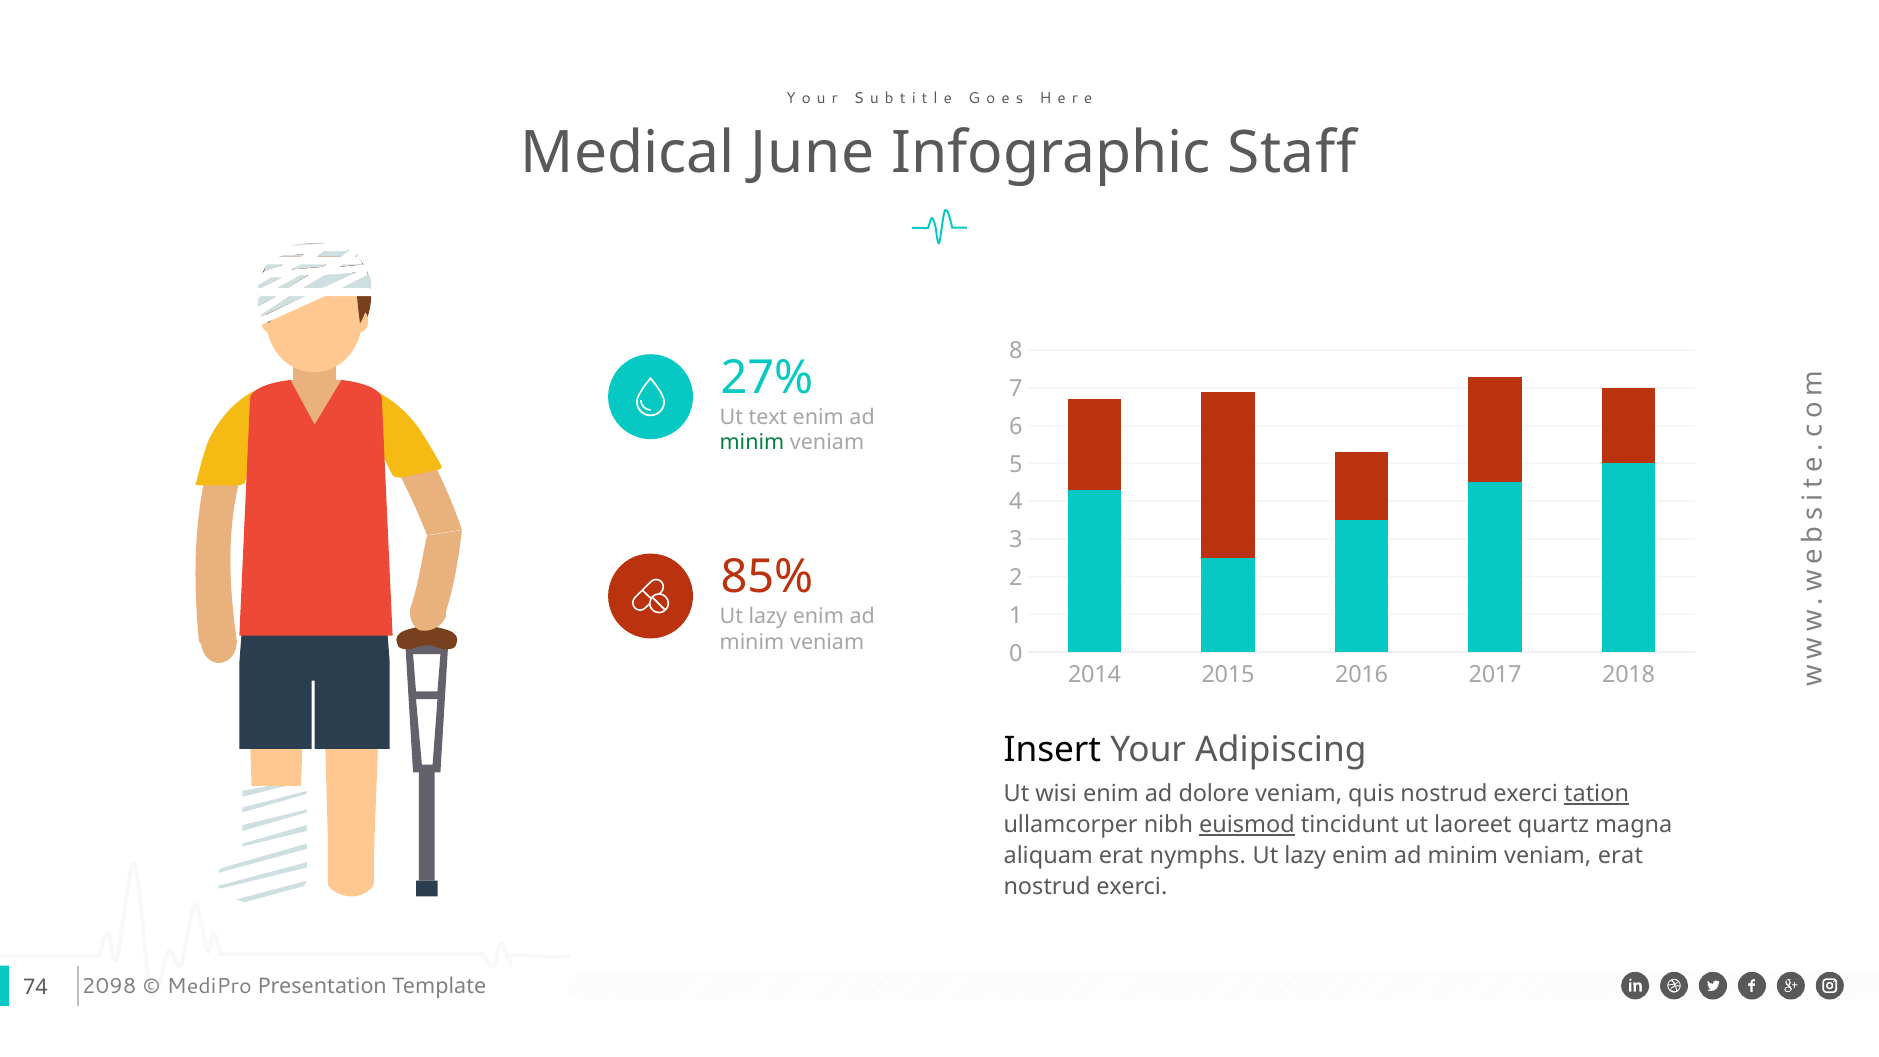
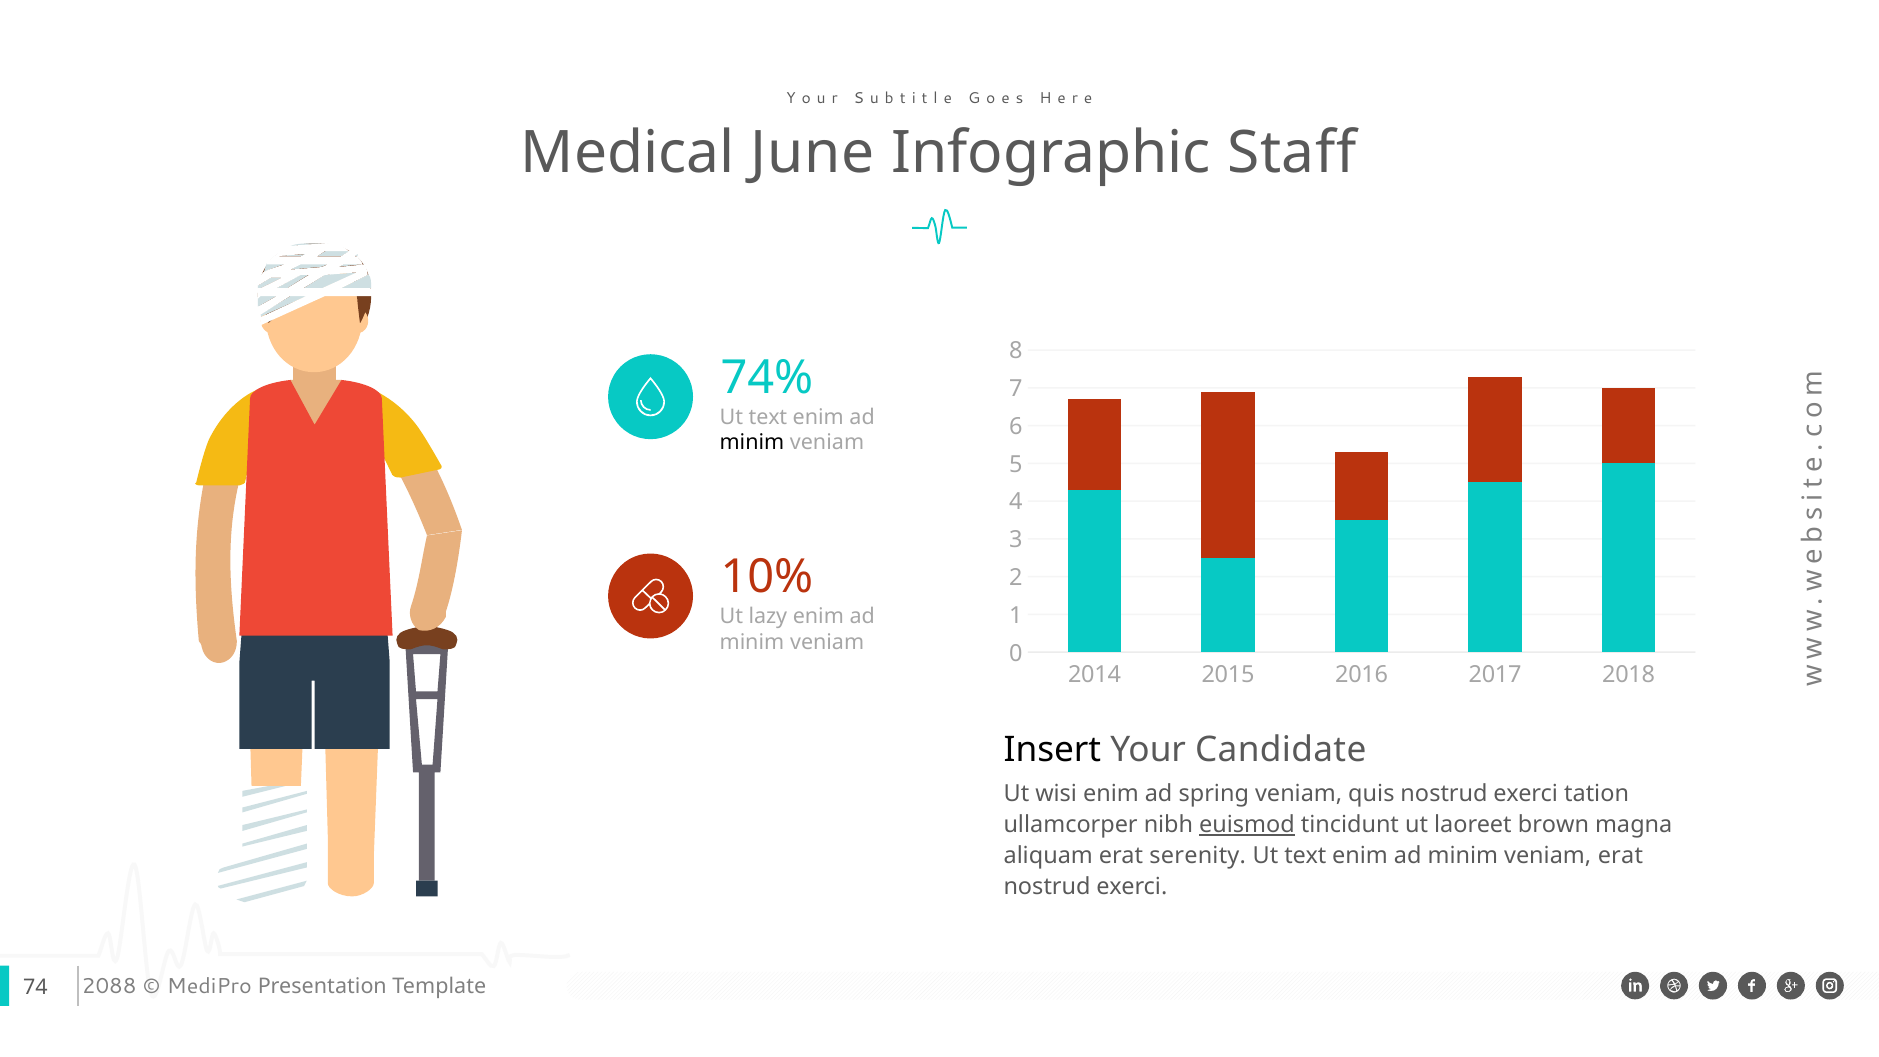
27%: 27% -> 74% (767, 378)
minim colour: green -> black (752, 443)
85%: 85% -> 10% (767, 577)
Adipiscing: Adipiscing -> Candidate (1281, 750)
dolore: dolore -> spring (1214, 794)
tation underline: present -> none (1597, 794)
quartz: quartz -> brown (1553, 825)
nymphs: nymphs -> serenity (1198, 856)
lazy: lazy -> text (1305, 856)
2098: 2098 -> 2088 (109, 987)
